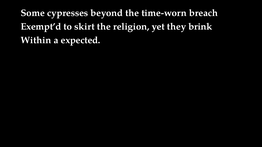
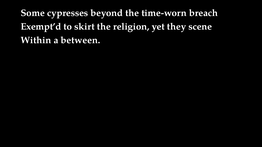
brink: brink -> scene (200, 27)
expected: expected -> between (80, 40)
